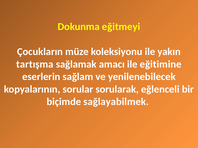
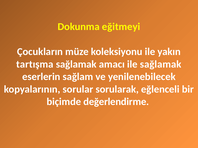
ile eğitimine: eğitimine -> sağlamak (161, 64)
sağlayabilmek: sağlayabilmek -> değerlendirme (116, 102)
